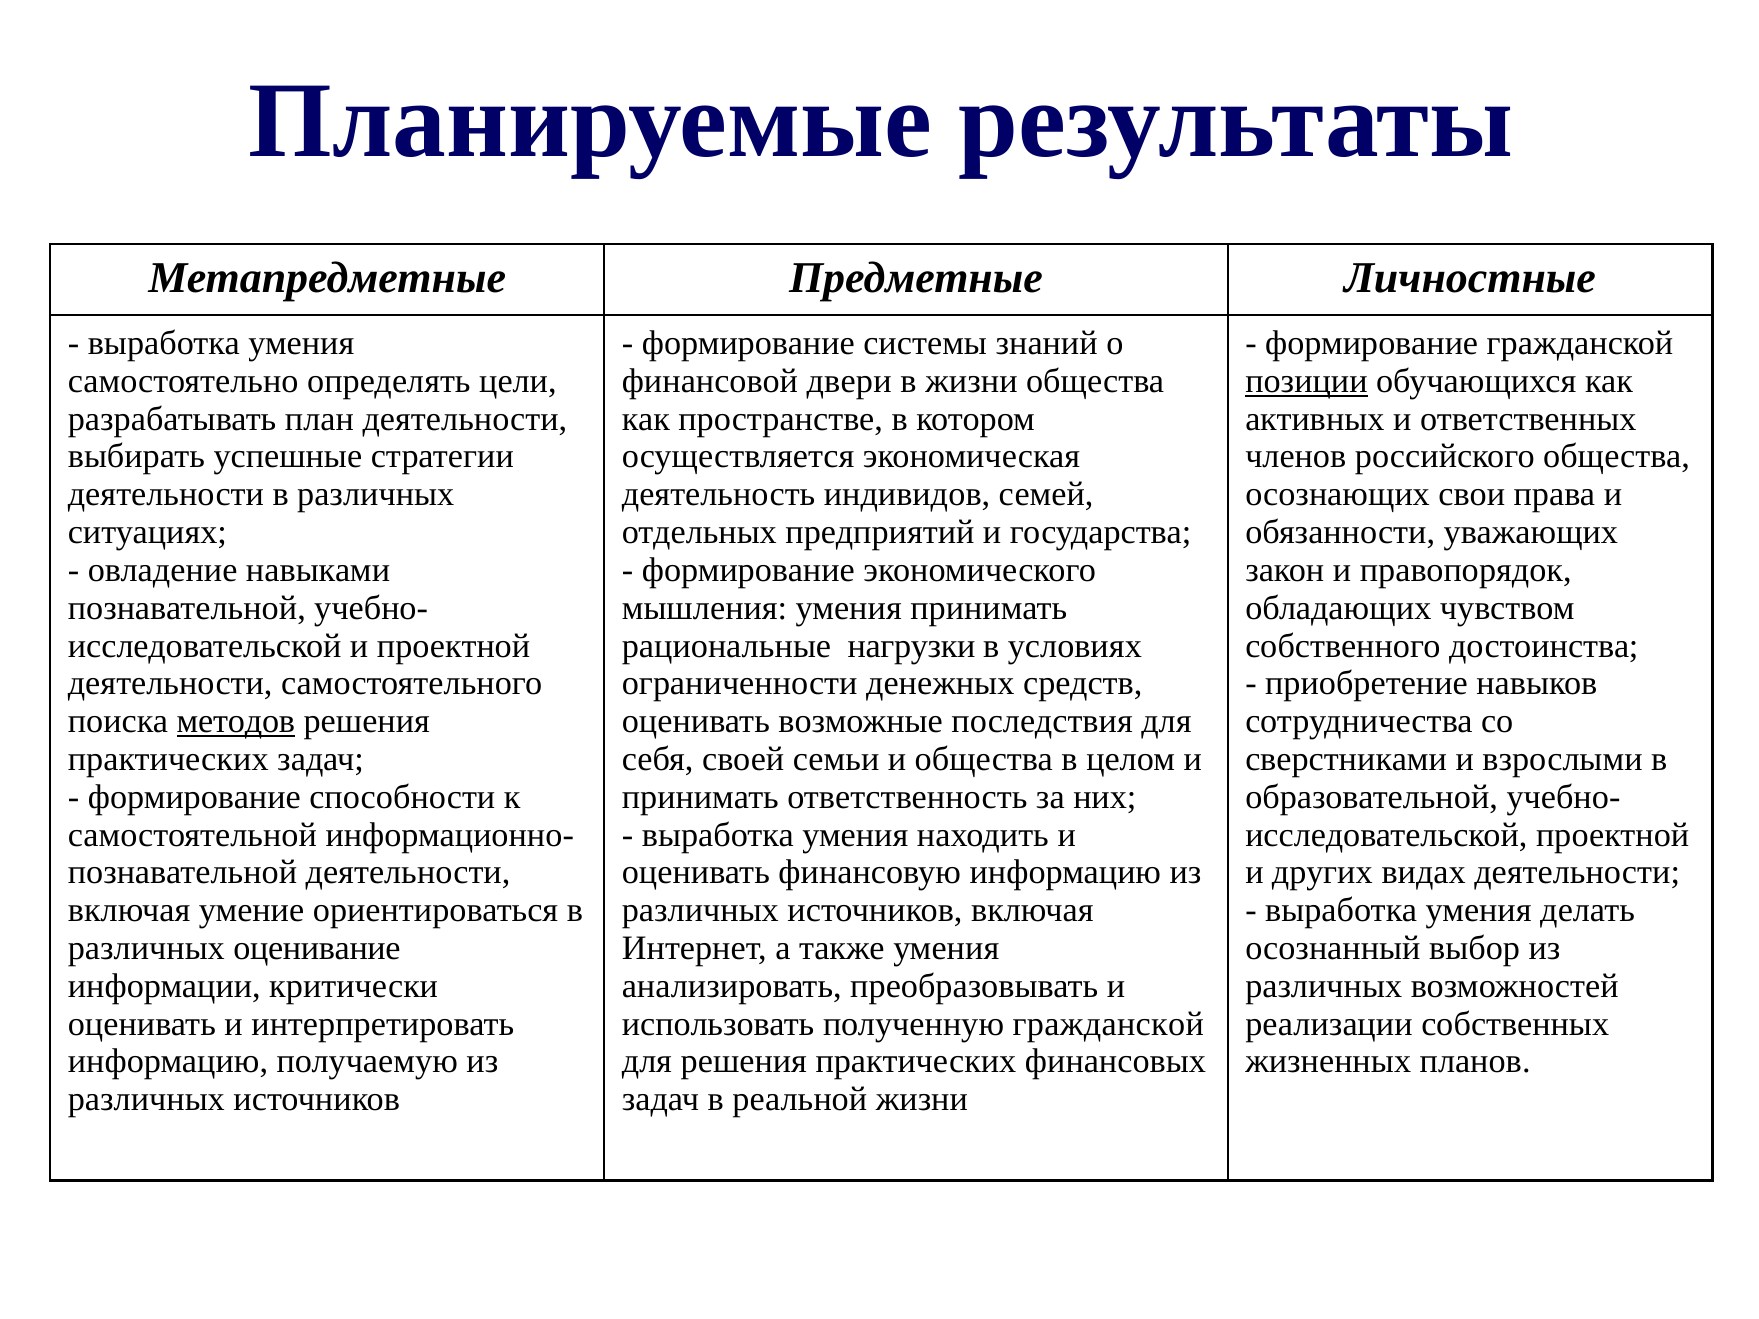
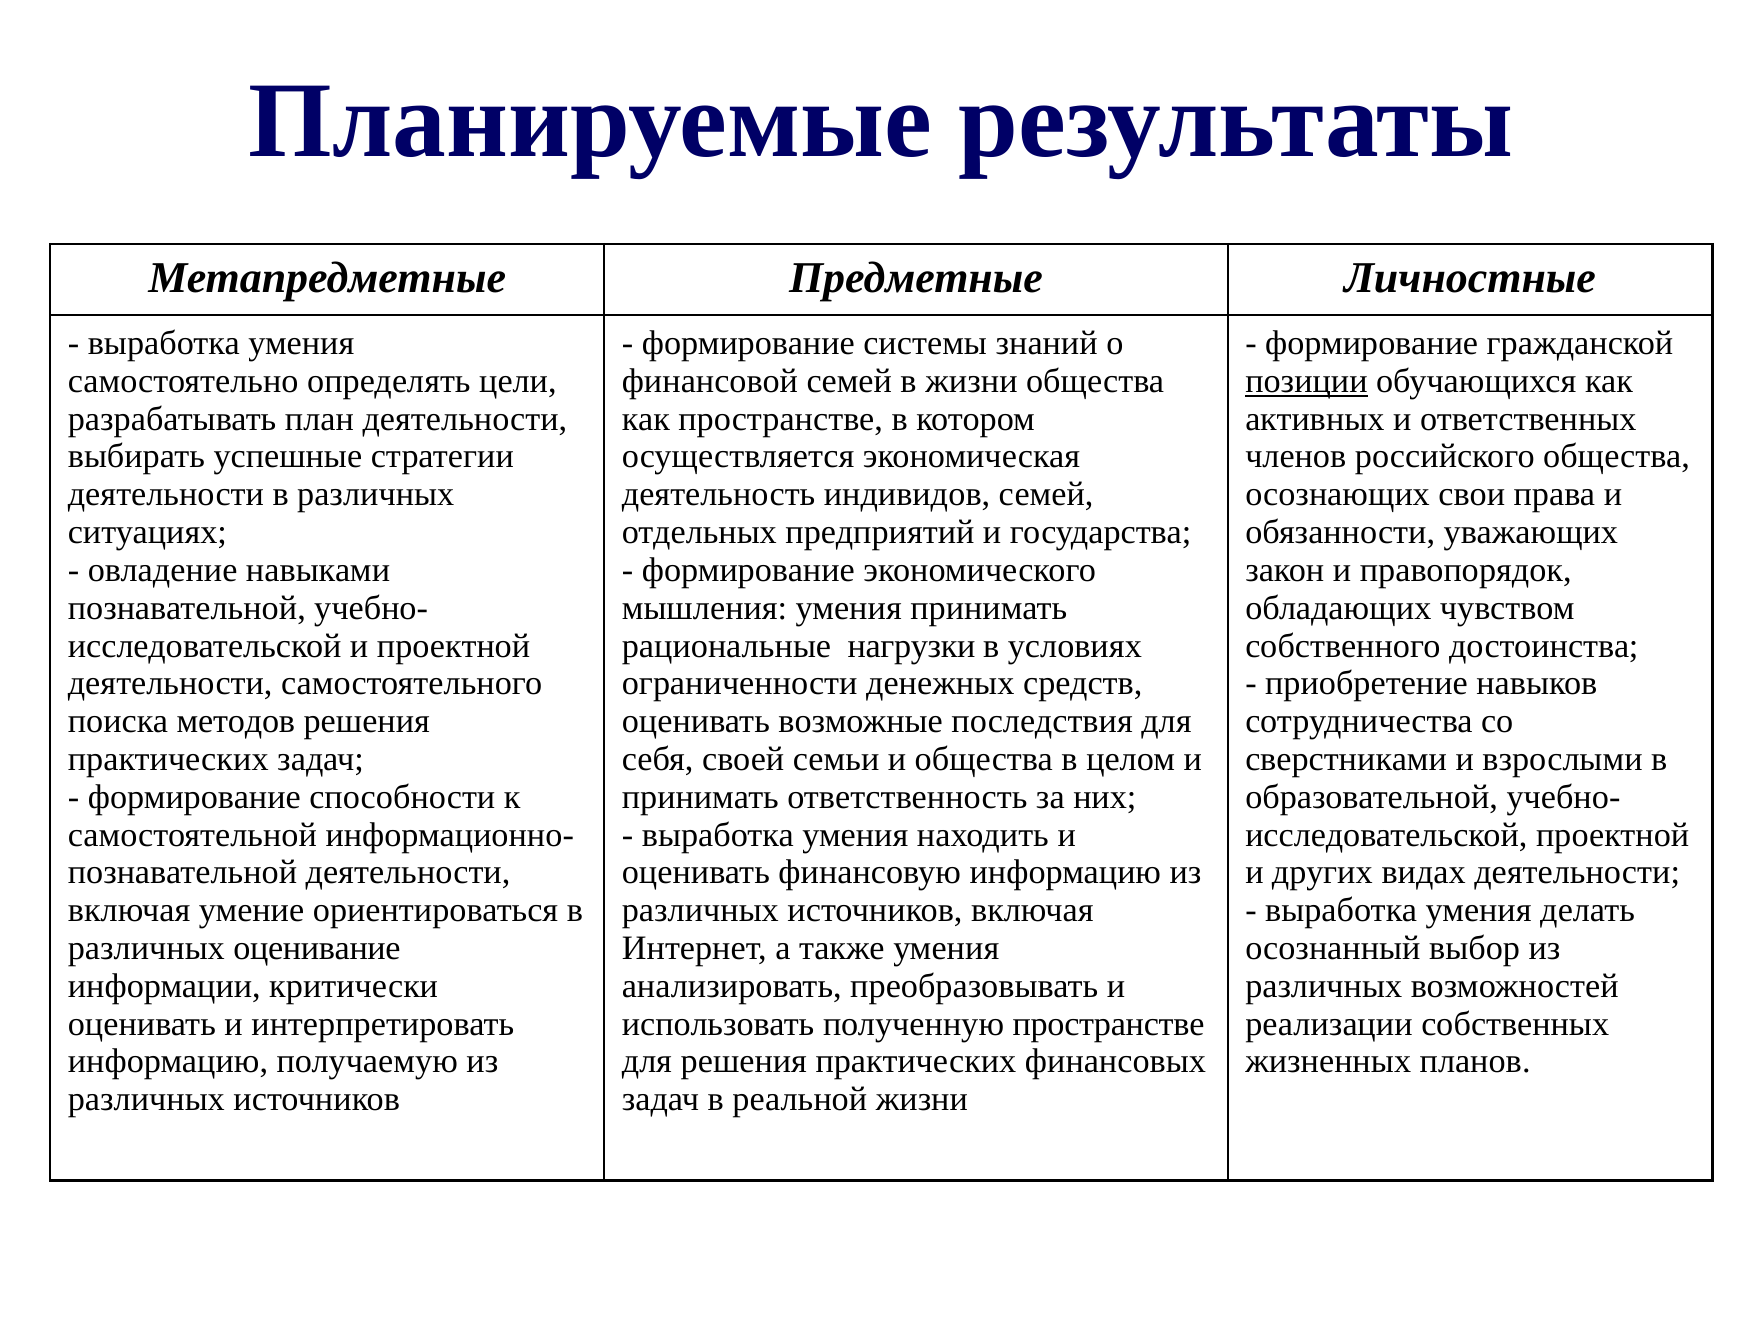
финансовой двери: двери -> семей (849, 381)
методов underline: present -> none (236, 721)
полученную гражданской: гражданской -> пространстве (1108, 1024)
